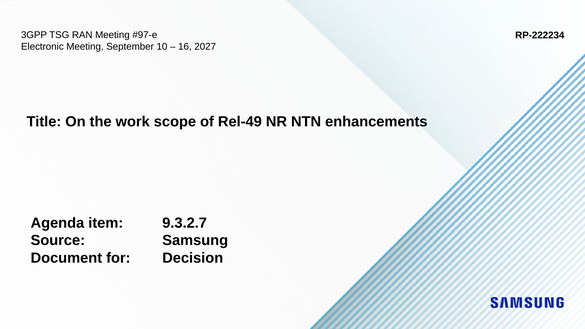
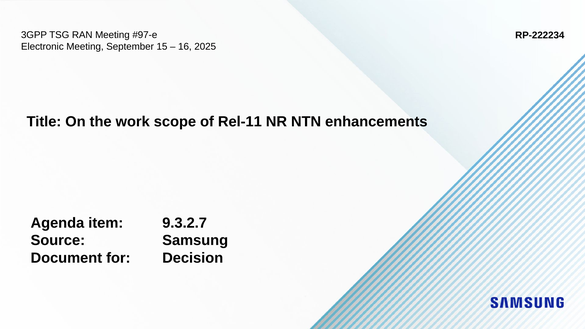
10: 10 -> 15 (162, 47)
2027: 2027 -> 2025 (205, 47)
Rel-49: Rel-49 -> Rel-11 (240, 122)
